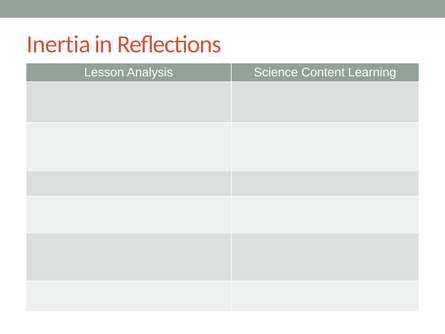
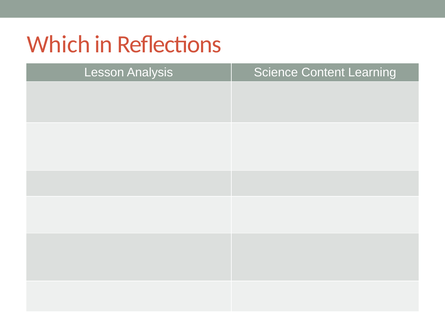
Inertia: Inertia -> Which (59, 44)
